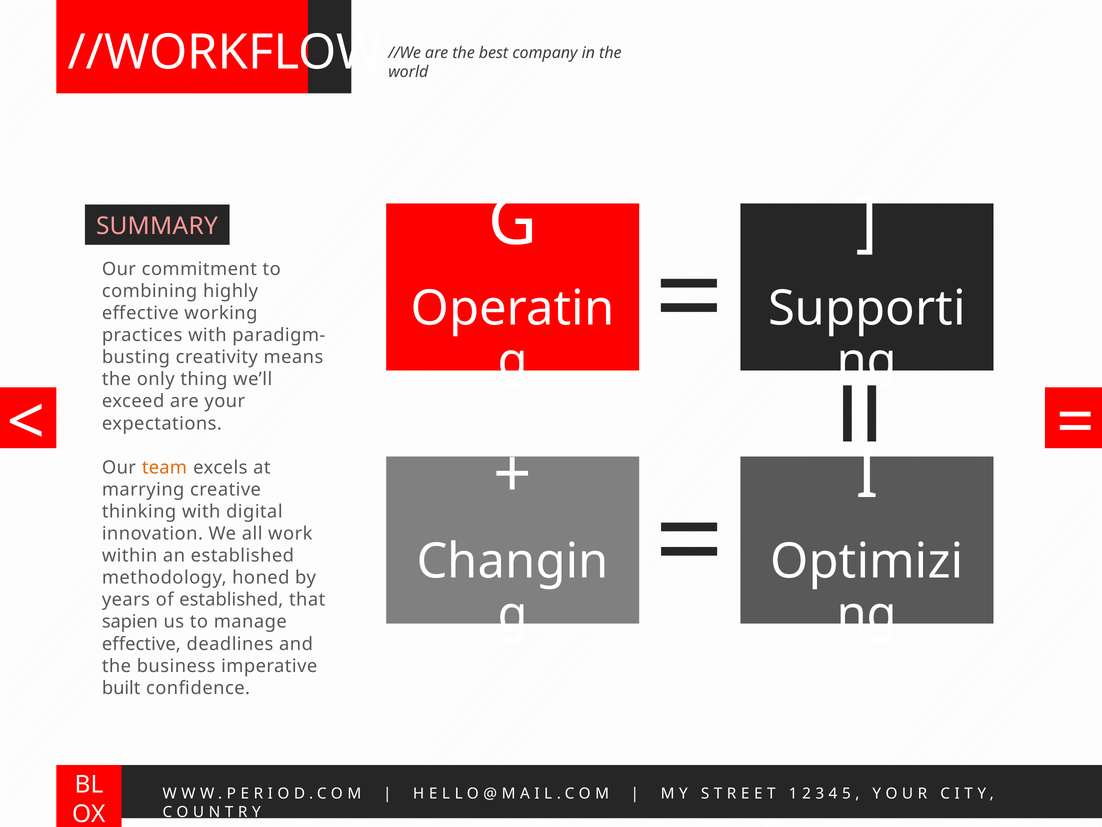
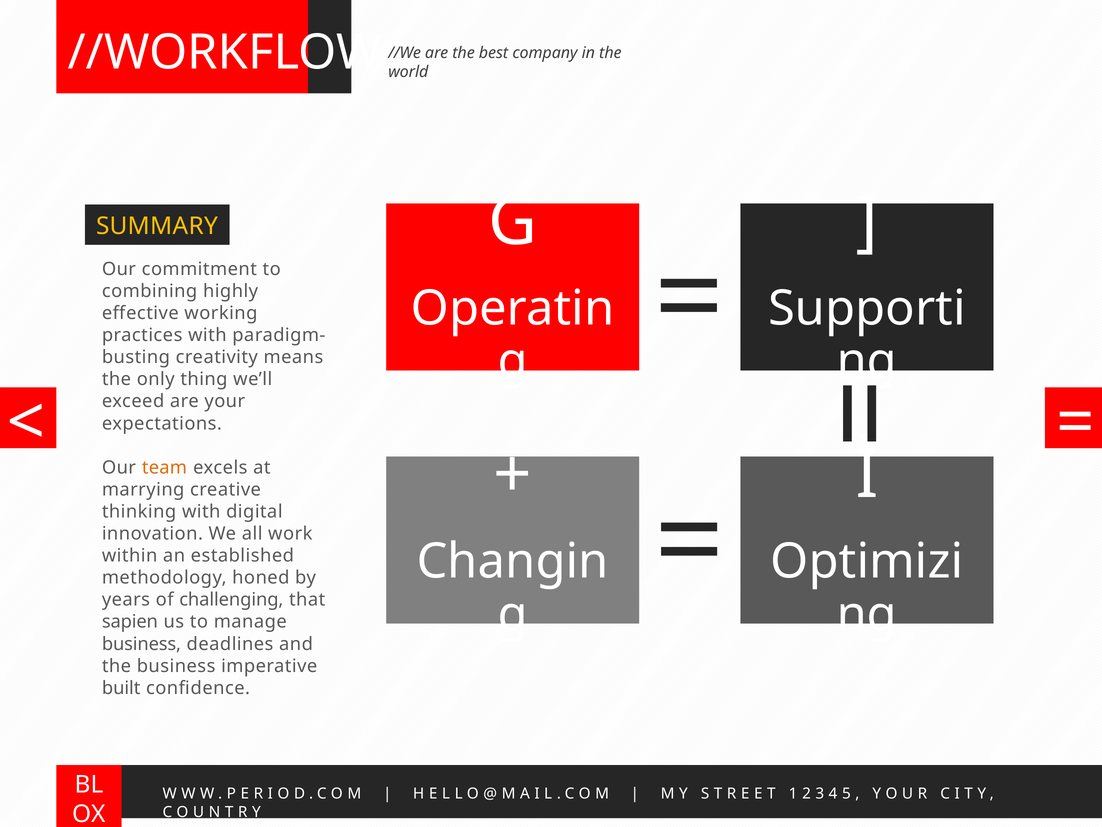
SUMMARY colour: pink -> yellow (157, 226)
of established: established -> challenging (231, 600)
effective: effective -> business (141, 644)
